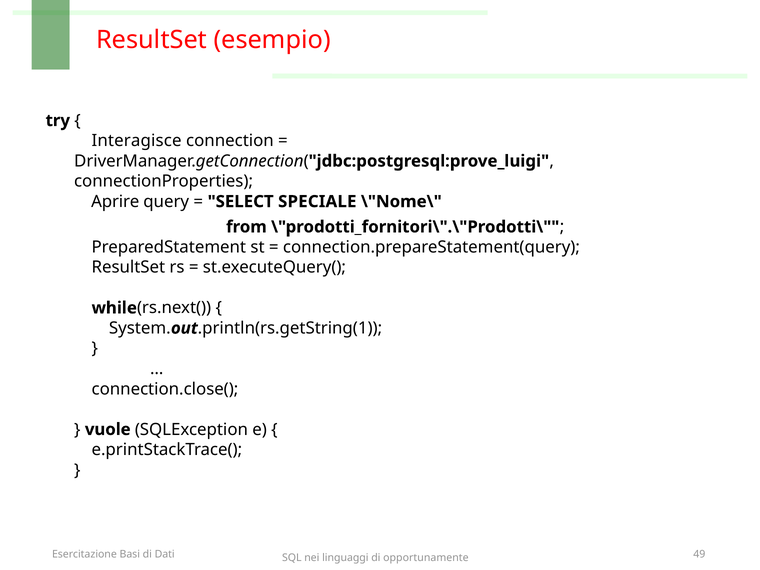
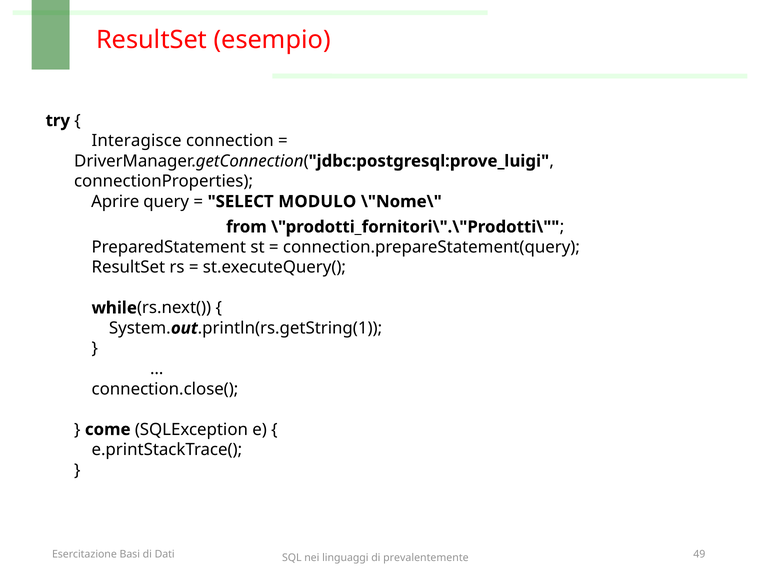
SPECIALE: SPECIALE -> MODULO (317, 202)
vuole: vuole -> come (108, 429)
opportunamente: opportunamente -> prevalentemente (426, 558)
